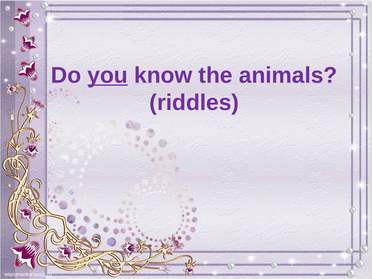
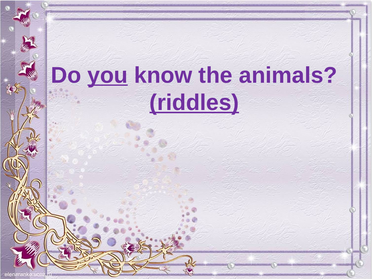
riddles underline: none -> present (194, 103)
